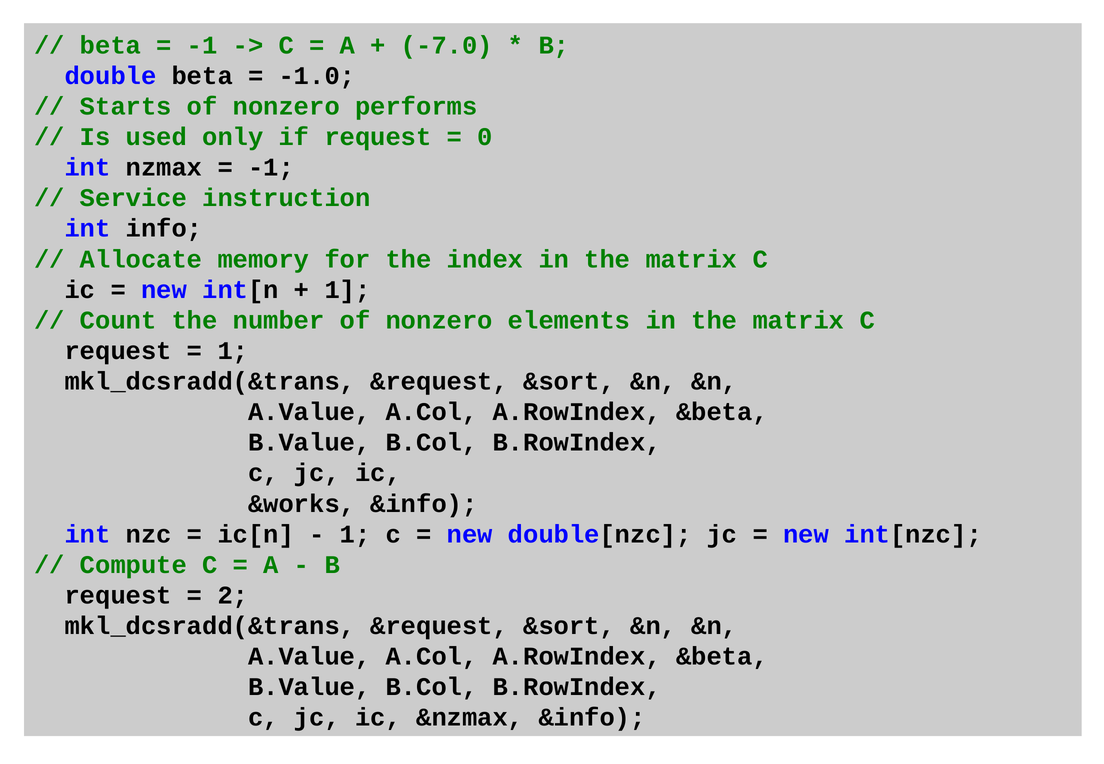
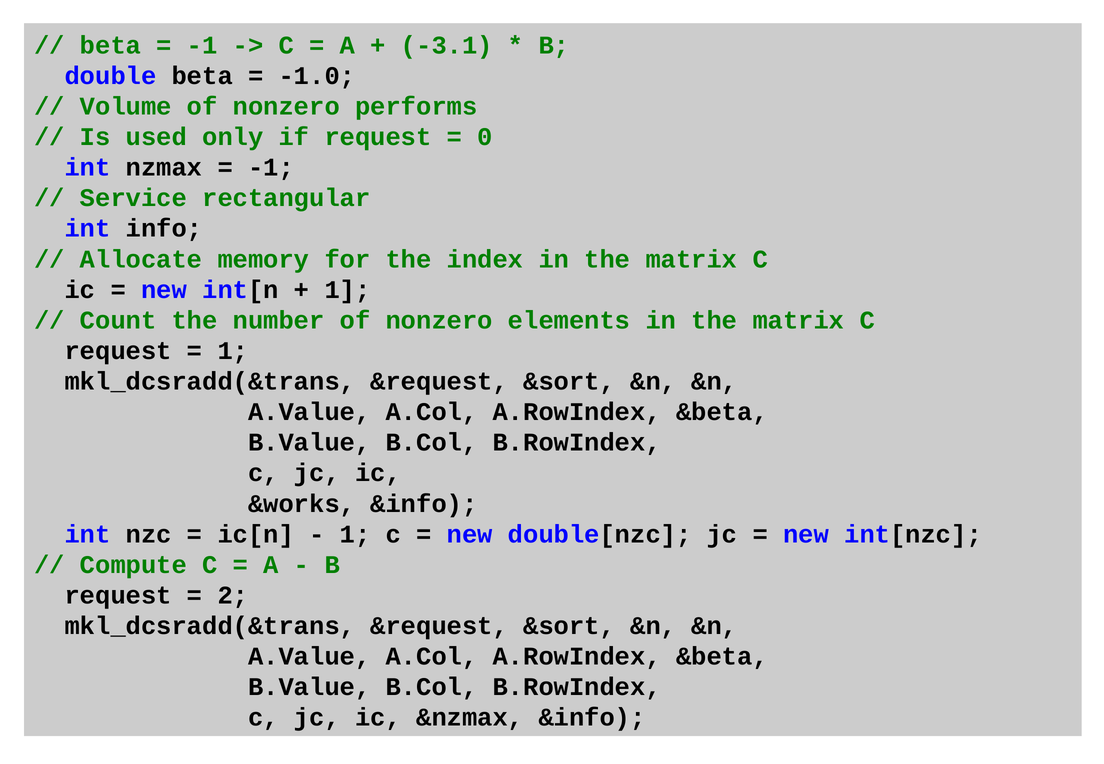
-7.0: -7.0 -> -3.1 (447, 45)
Starts: Starts -> Volume (126, 106)
instruction: instruction -> rectangular (286, 198)
